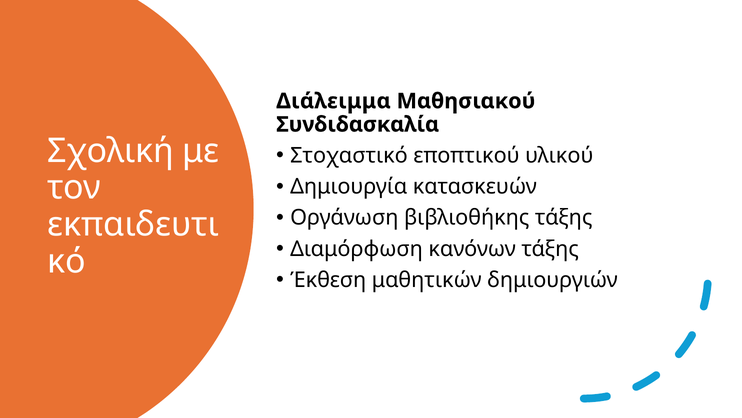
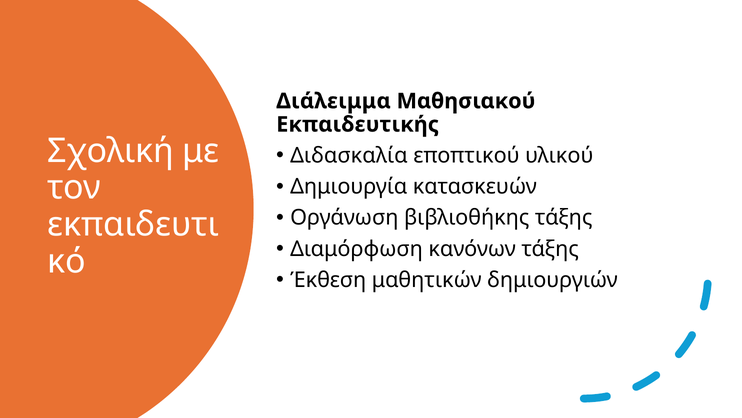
Συνδιδασκαλία: Συνδιδασκαλία -> Εκπαιδευτικής (358, 124)
Στοχαστικό: Στοχαστικό -> Διδασκαλία (349, 155)
